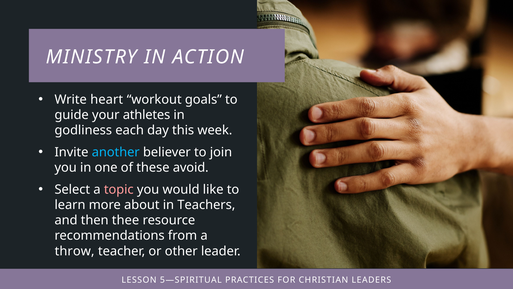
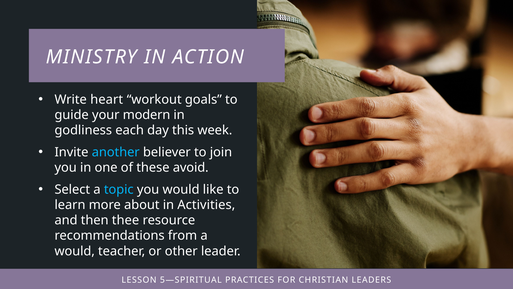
athletes: athletes -> modern (147, 115)
topic colour: pink -> light blue (119, 189)
Teachers: Teachers -> Activities (206, 205)
throw: throw -> would (75, 251)
